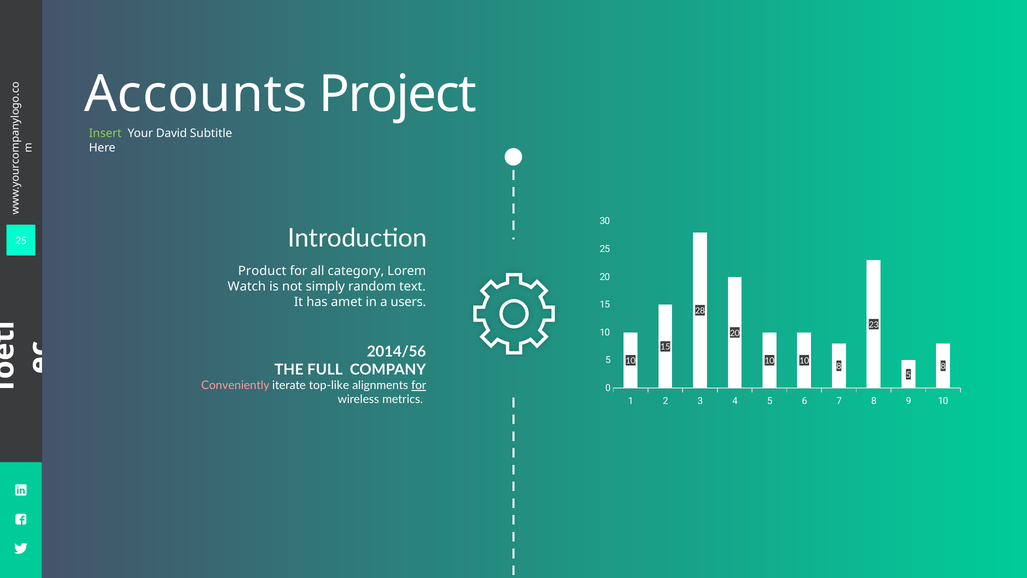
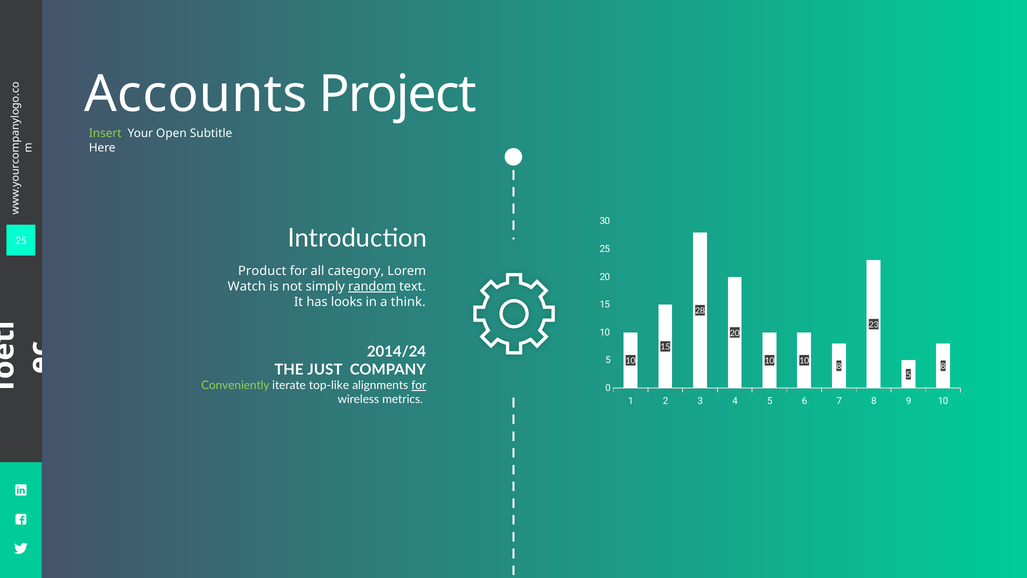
David: David -> Open (171, 134)
random underline: none -> present (372, 286)
amet: amet -> looks (347, 302)
users: users -> think (408, 302)
2014/56: 2014/56 -> 2014/24 (396, 351)
FULL: FULL -> JUST (325, 369)
Conveniently colour: pink -> light green (235, 385)
